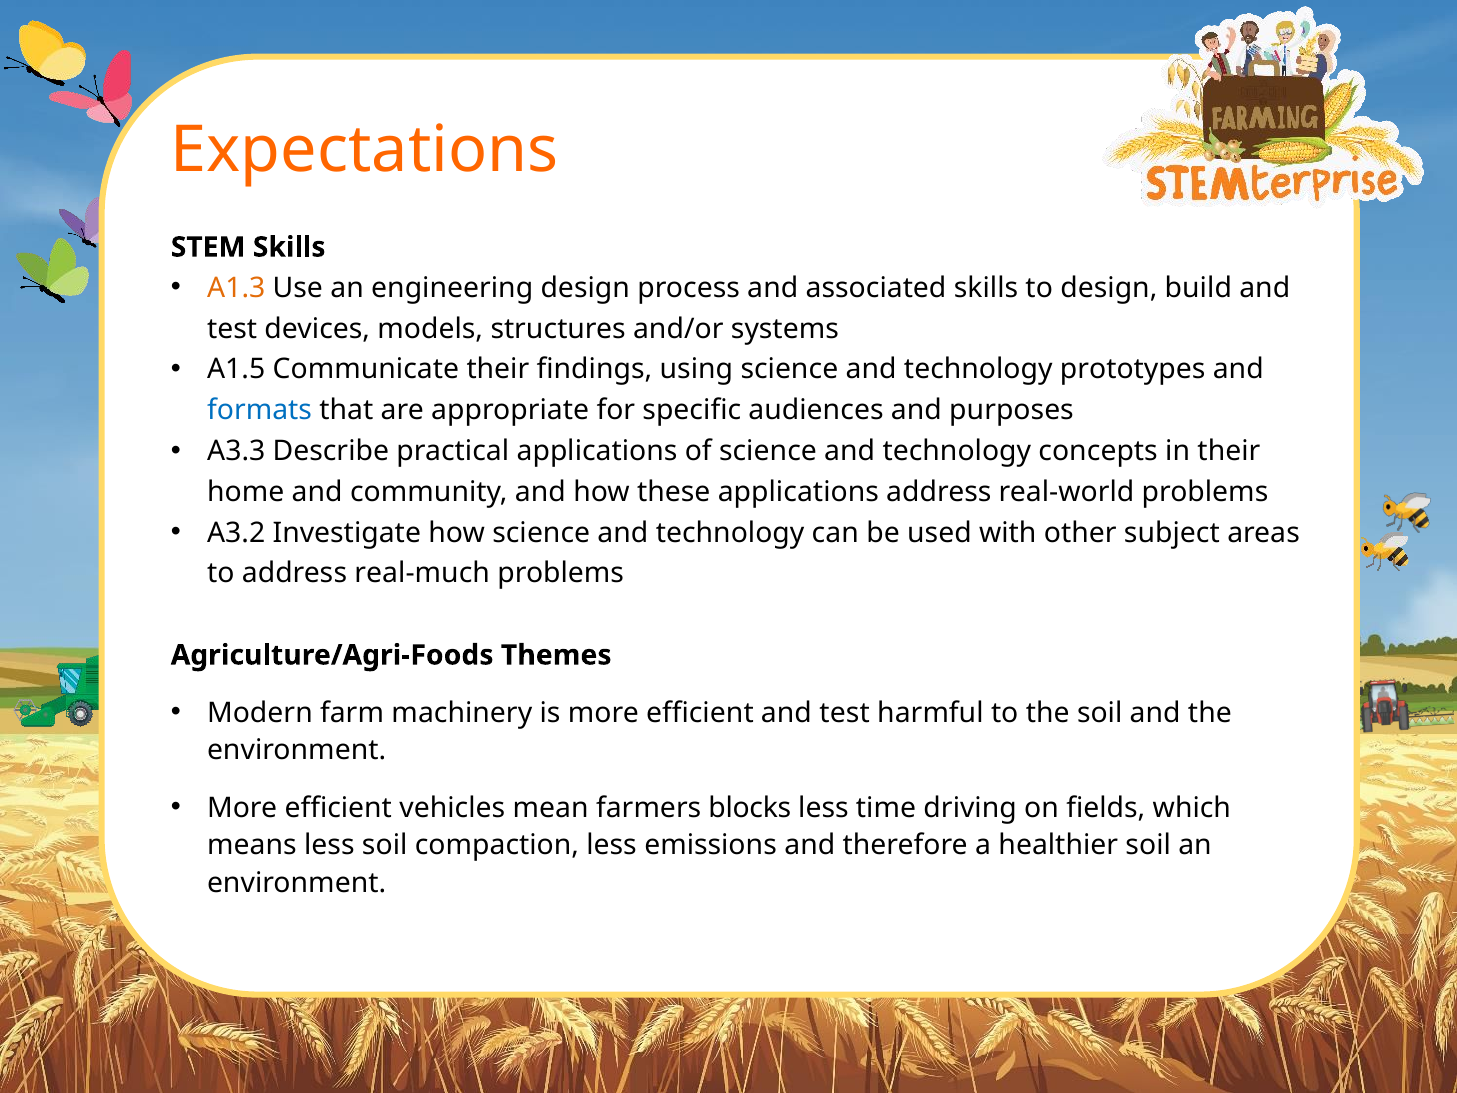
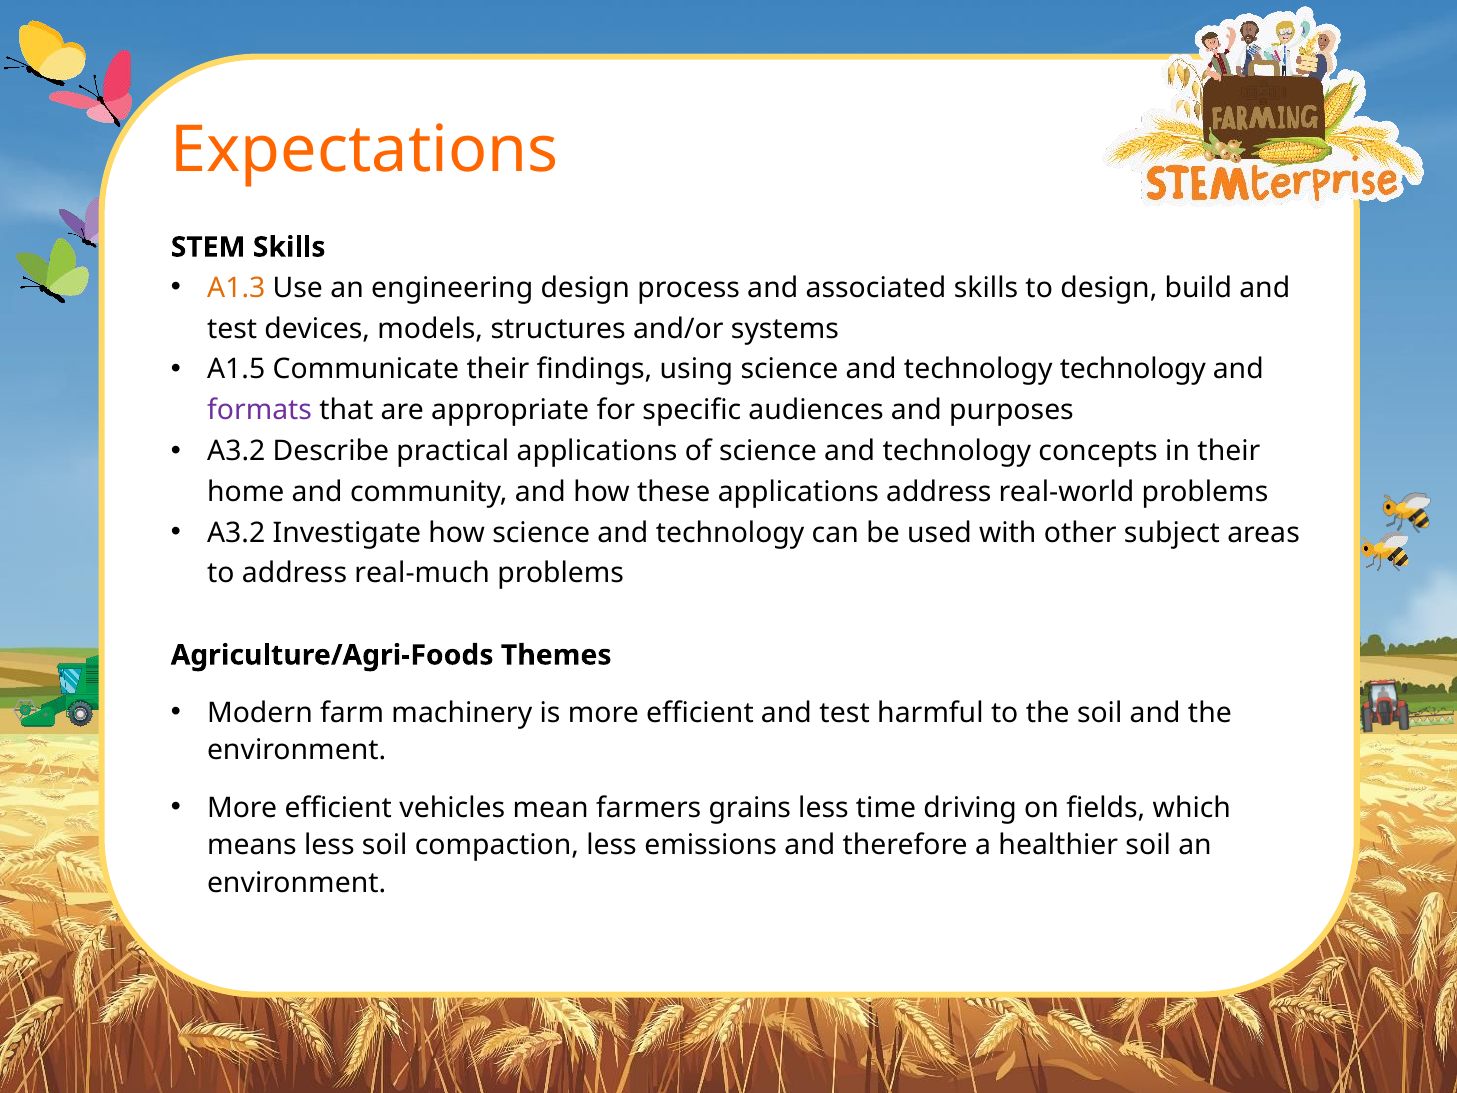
technology prototypes: prototypes -> technology (1133, 370)
formats colour: blue -> purple (260, 410)
A3.3: A3.3 -> A3.2 (236, 451)
blocks: blocks -> grains (750, 808)
